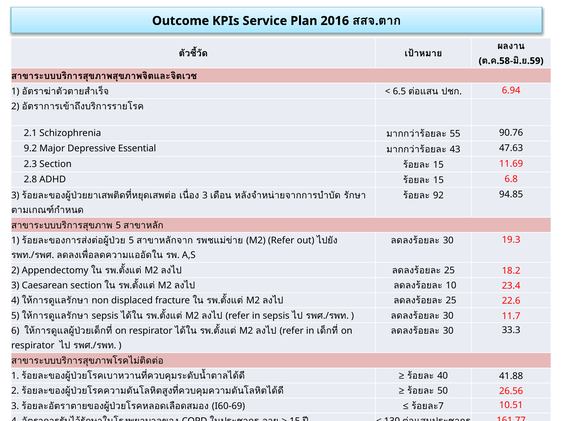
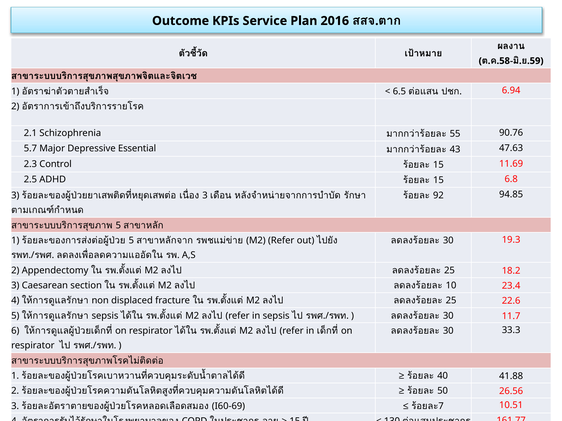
9.2: 9.2 -> 5.7 (30, 149)
2.3 Section: Section -> Control (56, 164)
2.8: 2.8 -> 2.5 (30, 180)
